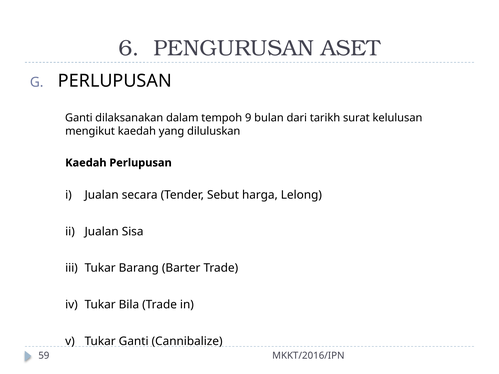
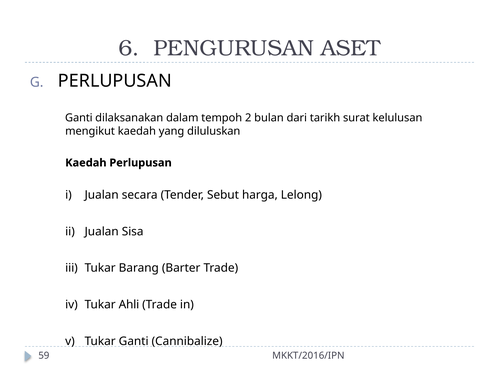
9: 9 -> 2 (248, 118)
Bila: Bila -> Ahli (129, 305)
